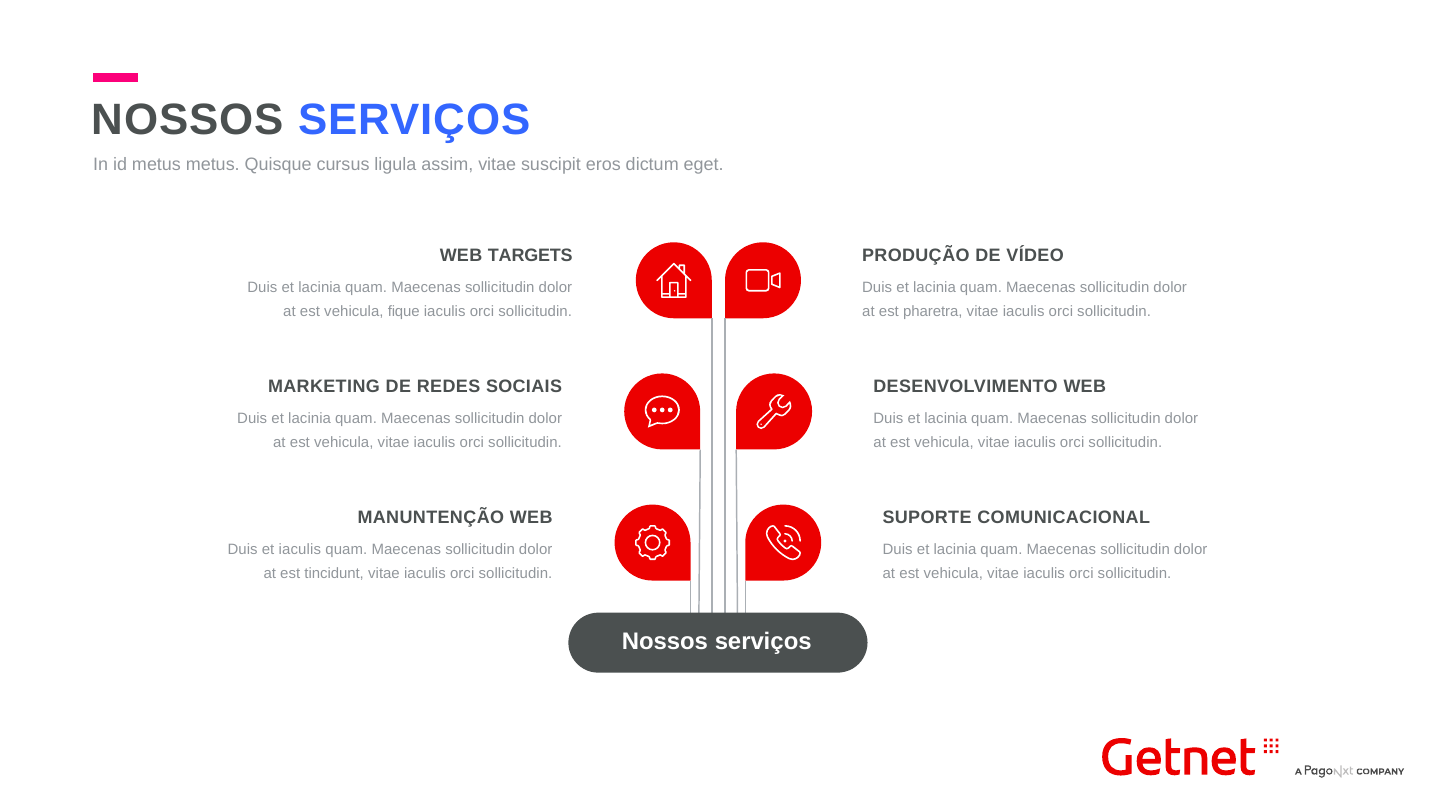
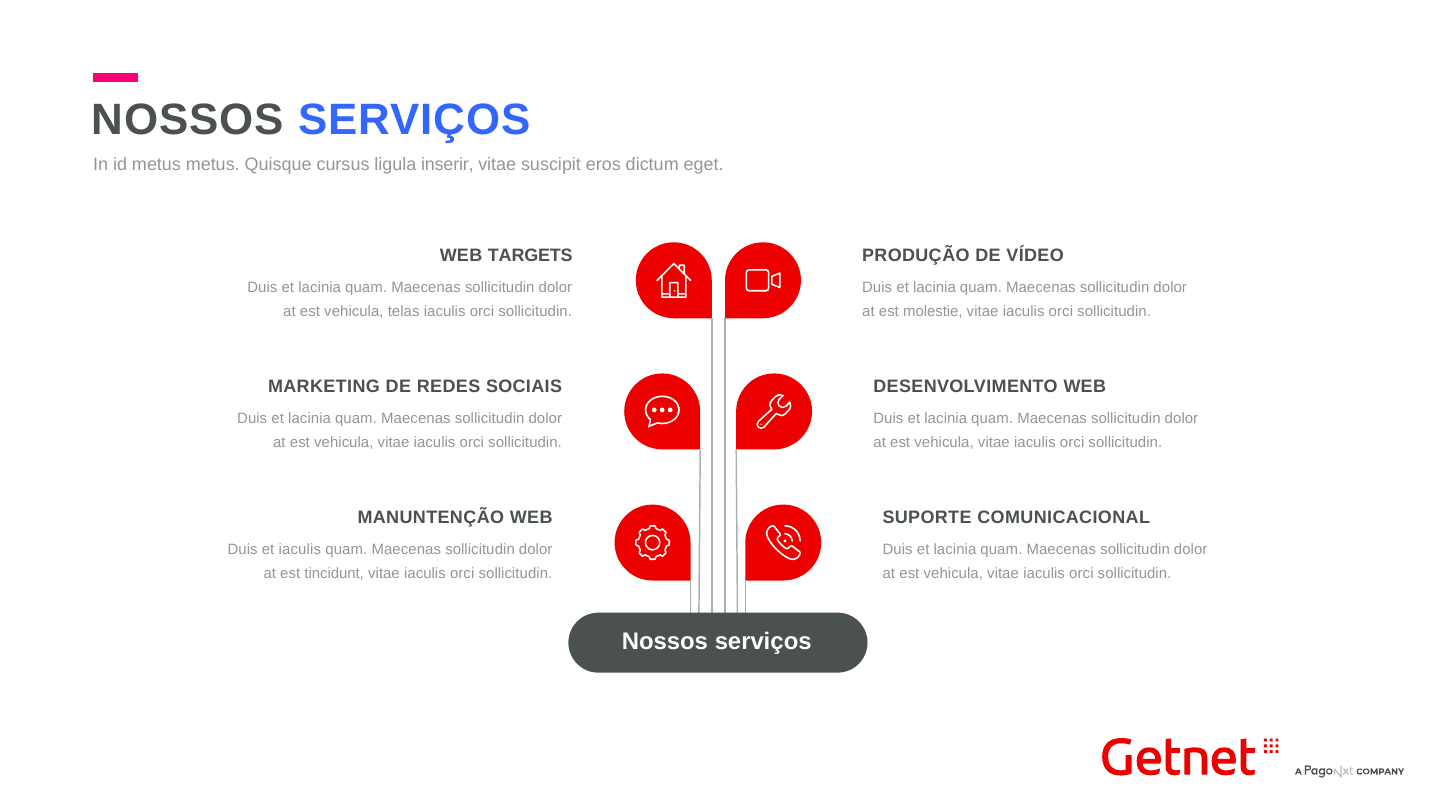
assim: assim -> inserir (447, 165)
fique: fique -> telas (404, 311)
pharetra: pharetra -> molestie (933, 311)
